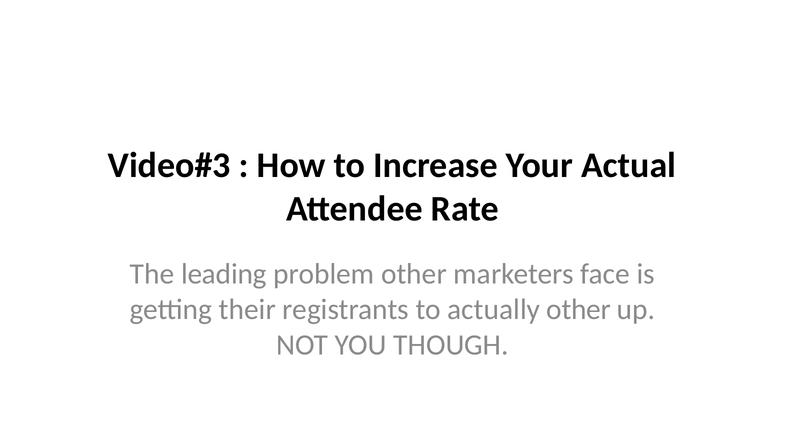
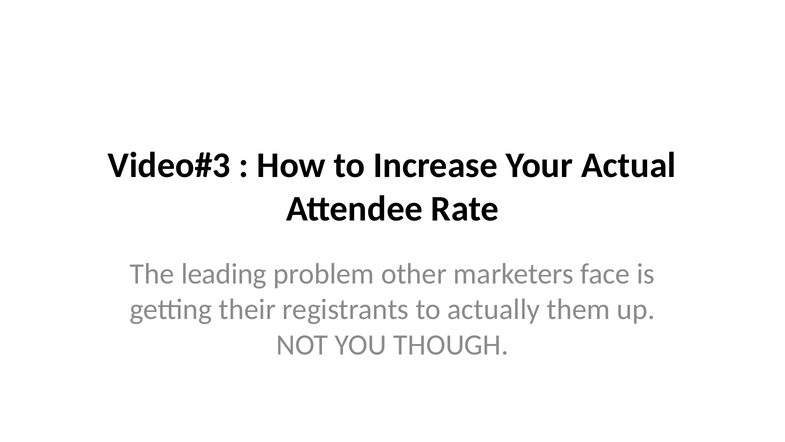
actually other: other -> them (578, 309)
